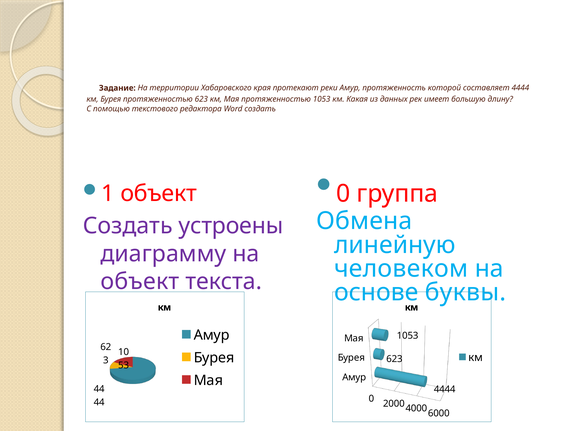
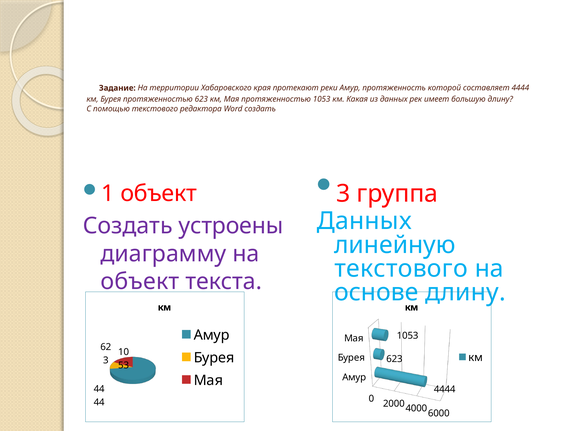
0: 0 -> 3 (343, 194)
Обмена: Обмена -> Данных (364, 221)
человеком: человеком -> текстового (401, 269)
буквы: буквы -> длину (466, 293)
